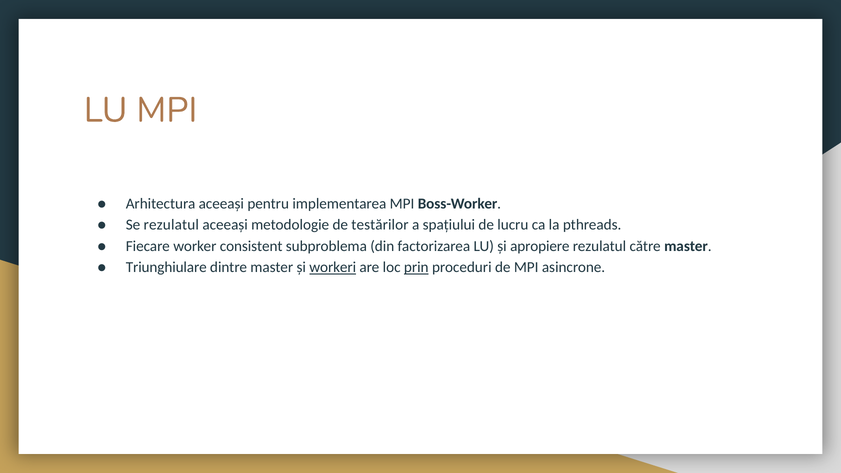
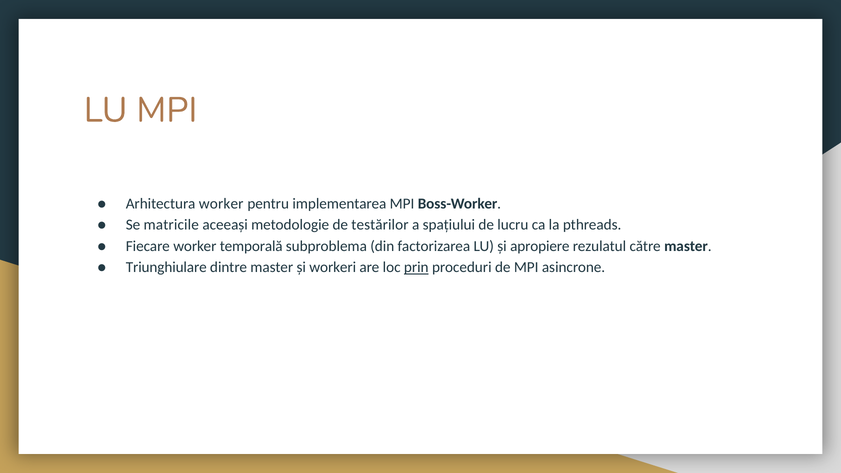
Arhitectura aceeași: aceeași -> worker (221, 204)
Se rezulatul: rezulatul -> matricile (171, 225)
consistent: consistent -> temporală (251, 246)
workeri underline: present -> none (333, 267)
